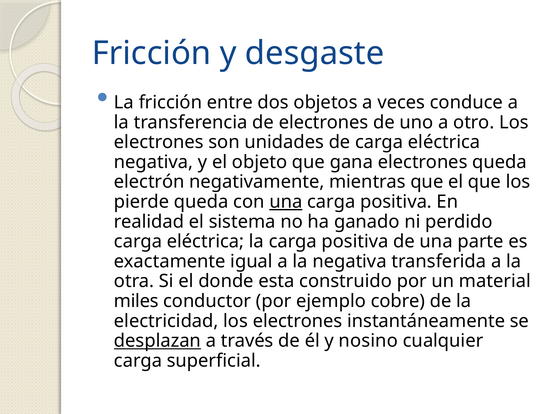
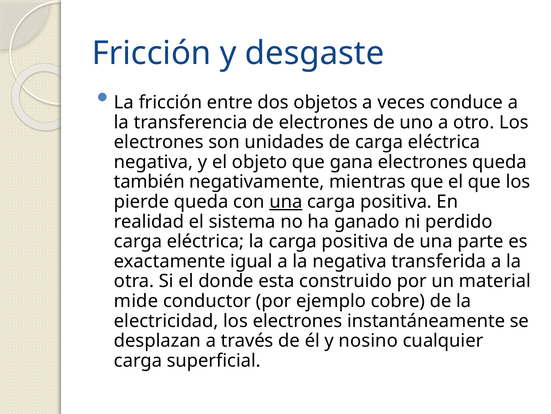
electrón: electrón -> también (149, 182)
miles: miles -> mide (136, 301)
desplazan underline: present -> none (157, 340)
